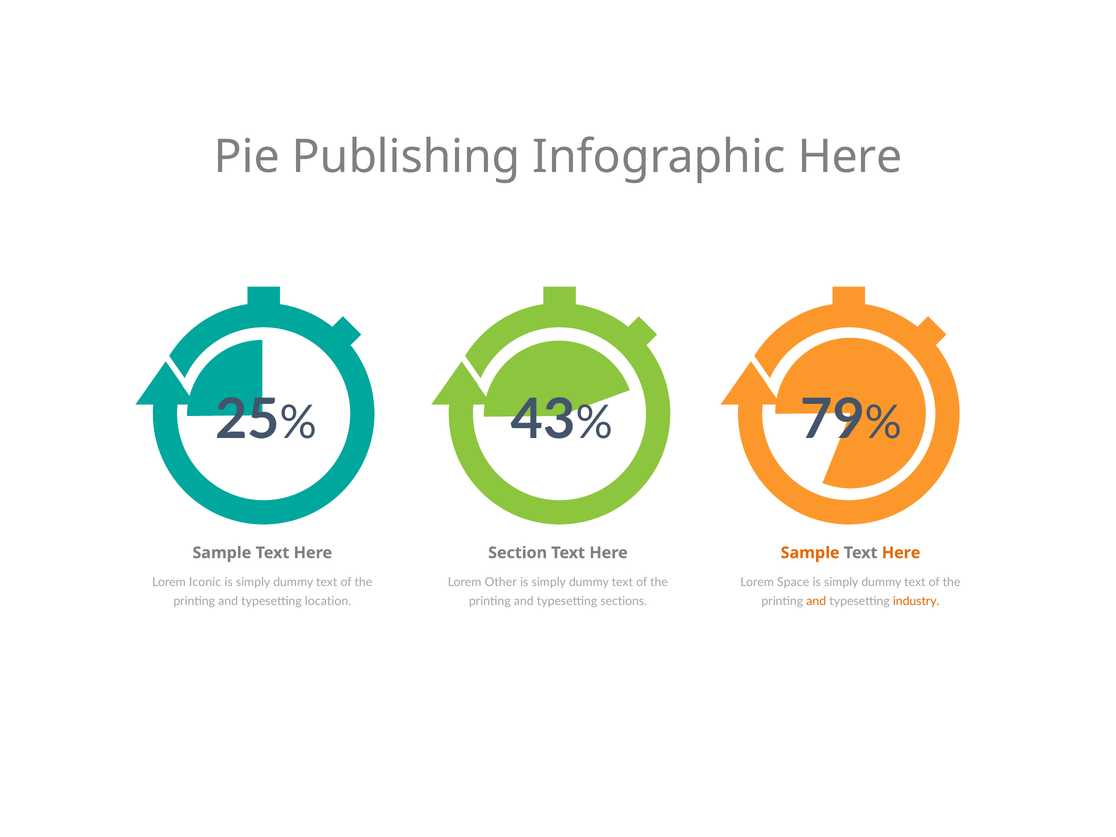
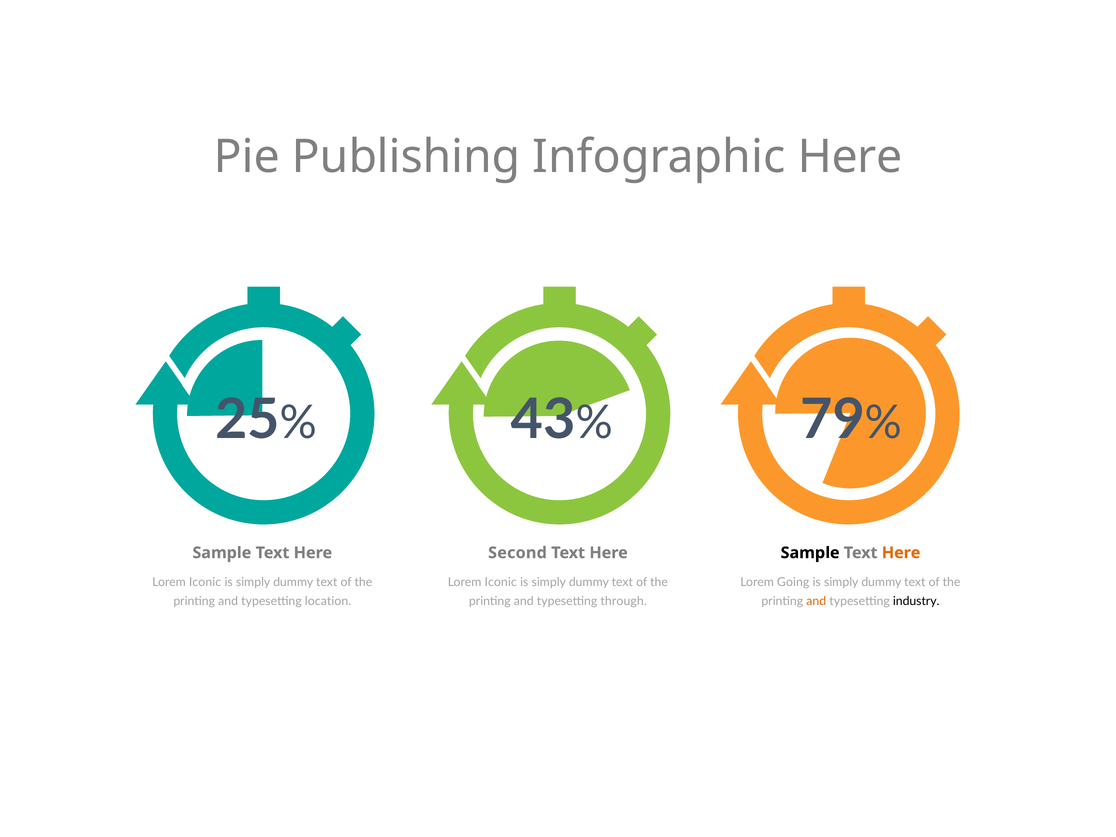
Section: Section -> Second (517, 553)
Sample colour: orange -> black (810, 553)
Other: Other -> Iconic (501, 582)
Space: Space -> Going (793, 582)
sections: sections -> through (624, 601)
industry colour: orange -> black (916, 601)
